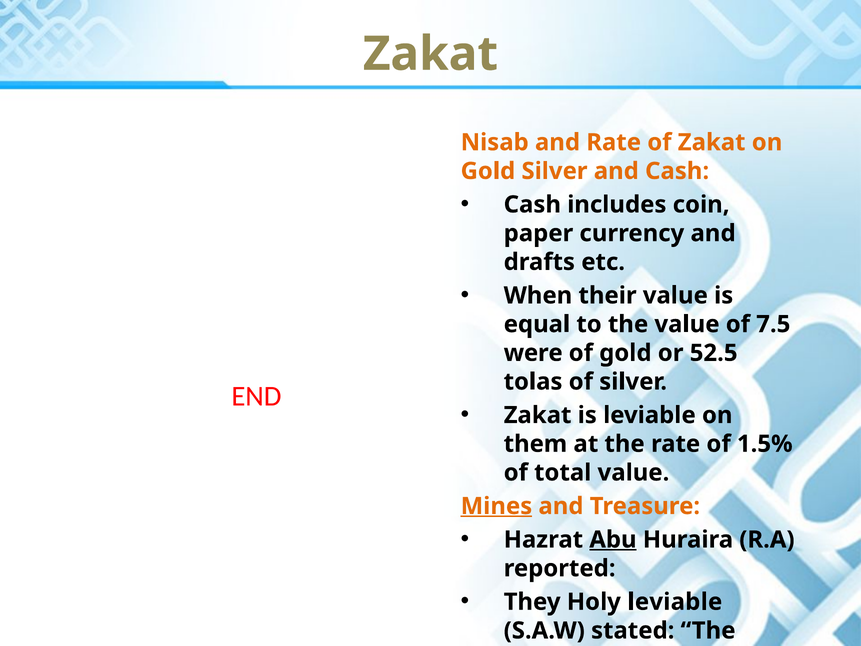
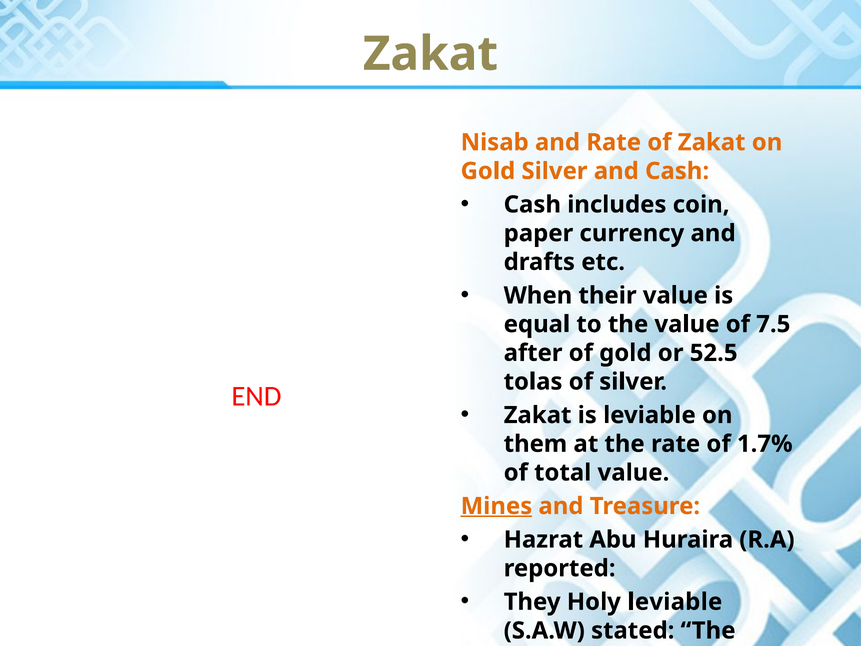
were: were -> after (533, 353)
1.5%: 1.5% -> 1.7% (765, 444)
Abu underline: present -> none (613, 539)
